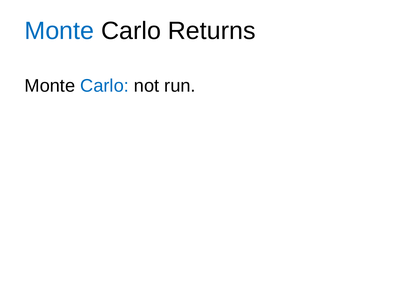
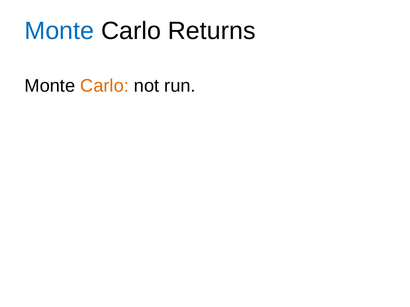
Carlo colour: blue -> orange (105, 86)
